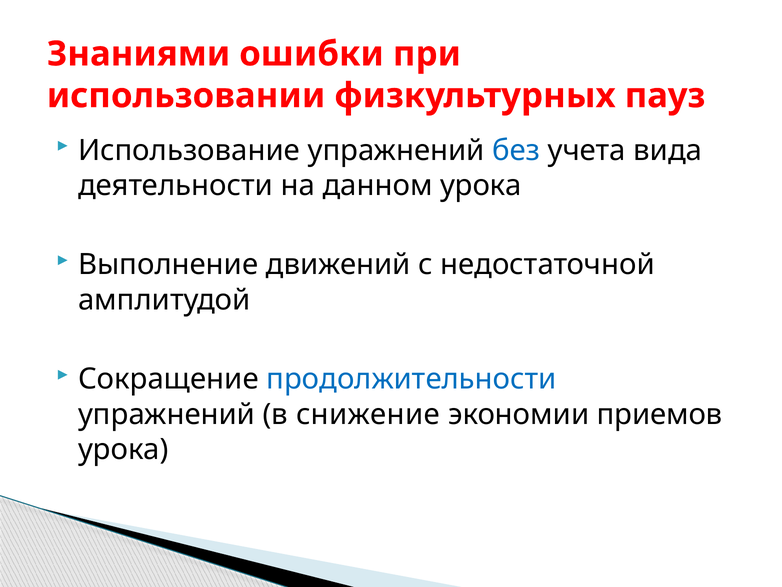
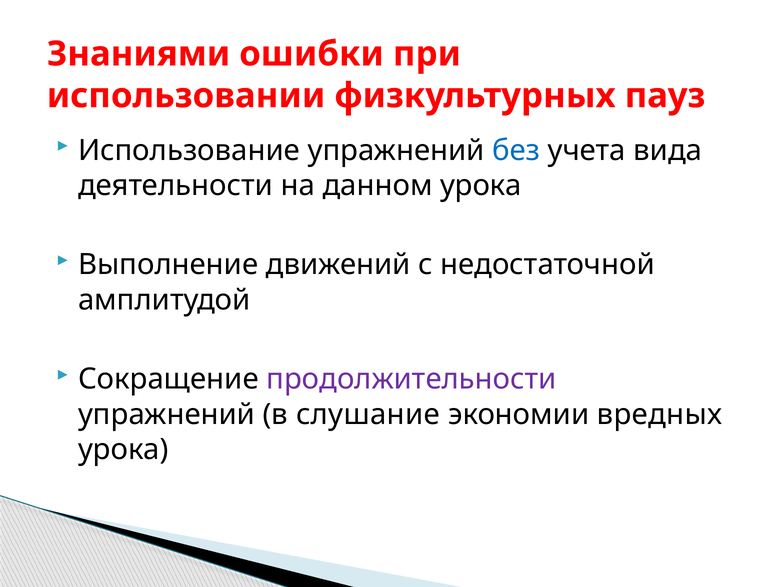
продолжительности colour: blue -> purple (411, 379)
снижение: снижение -> слушание (368, 414)
приемов: приемов -> вредных (659, 414)
